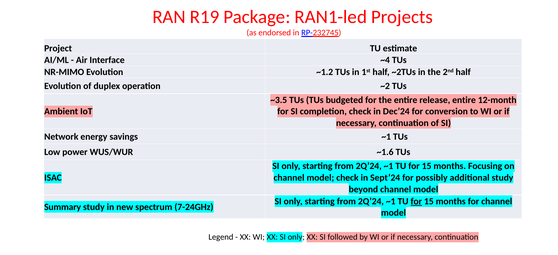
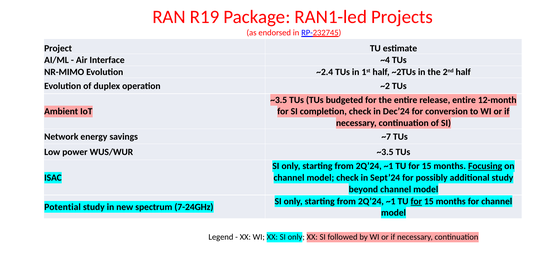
~1.2: ~1.2 -> ~2.4 (325, 72)
savings ~1: ~1 -> ~7 (386, 137)
WUS/WUR ~1.6: ~1.6 -> ~3.5 (385, 152)
Focusing underline: none -> present (485, 166)
Summary: Summary -> Potential (63, 207)
